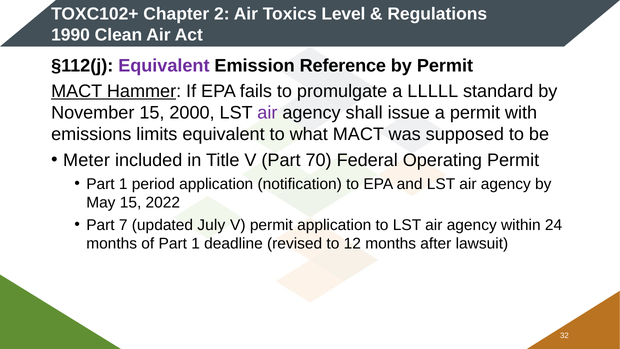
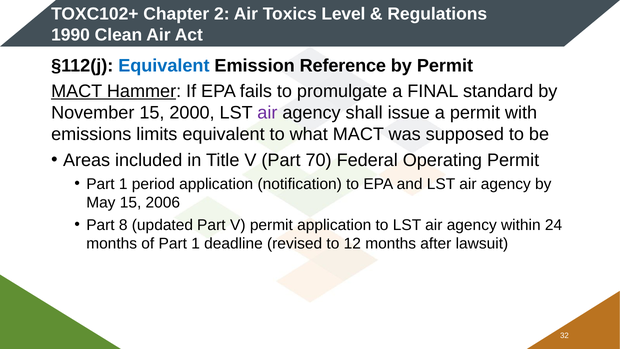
Equivalent colour: purple -> blue (164, 66)
LLLLL: LLLLL -> FINAL (433, 91)
Meter: Meter -> Areas (87, 160)
2022: 2022 -> 2006 (163, 202)
7: 7 -> 8 (123, 225)
updated July: July -> Part (211, 225)
